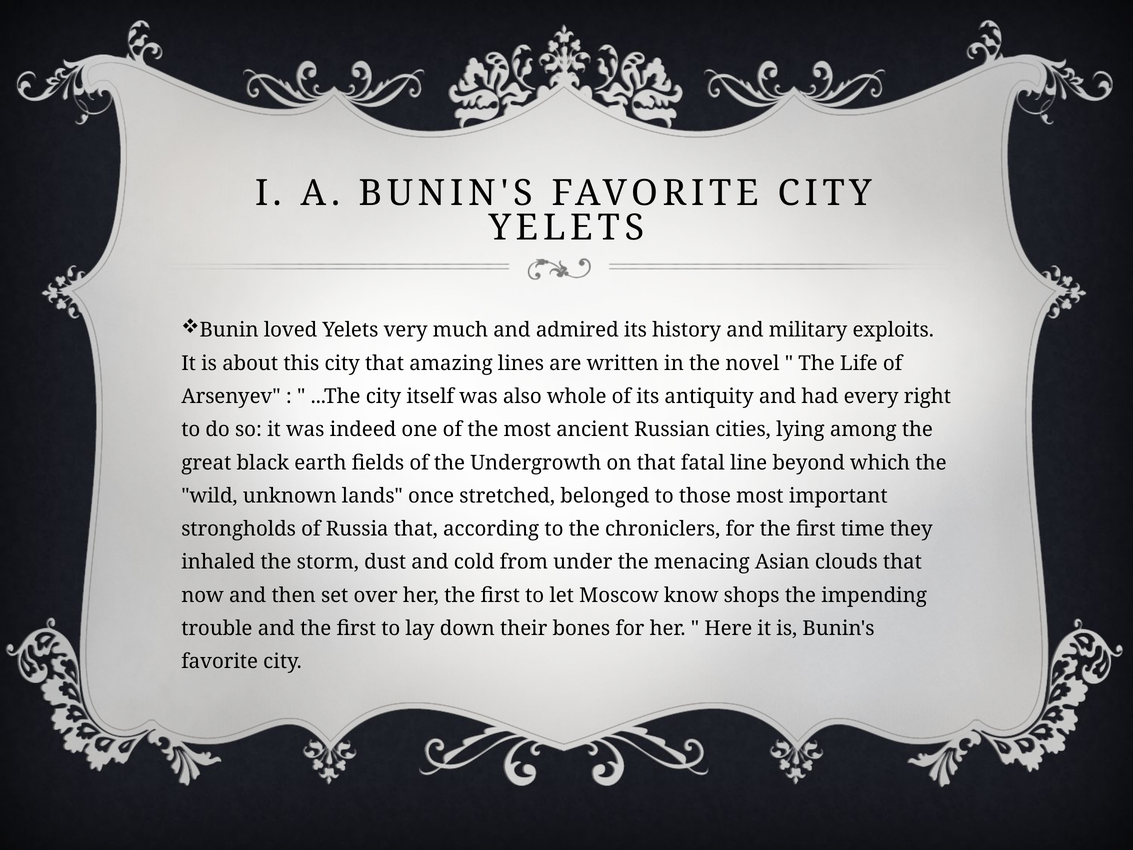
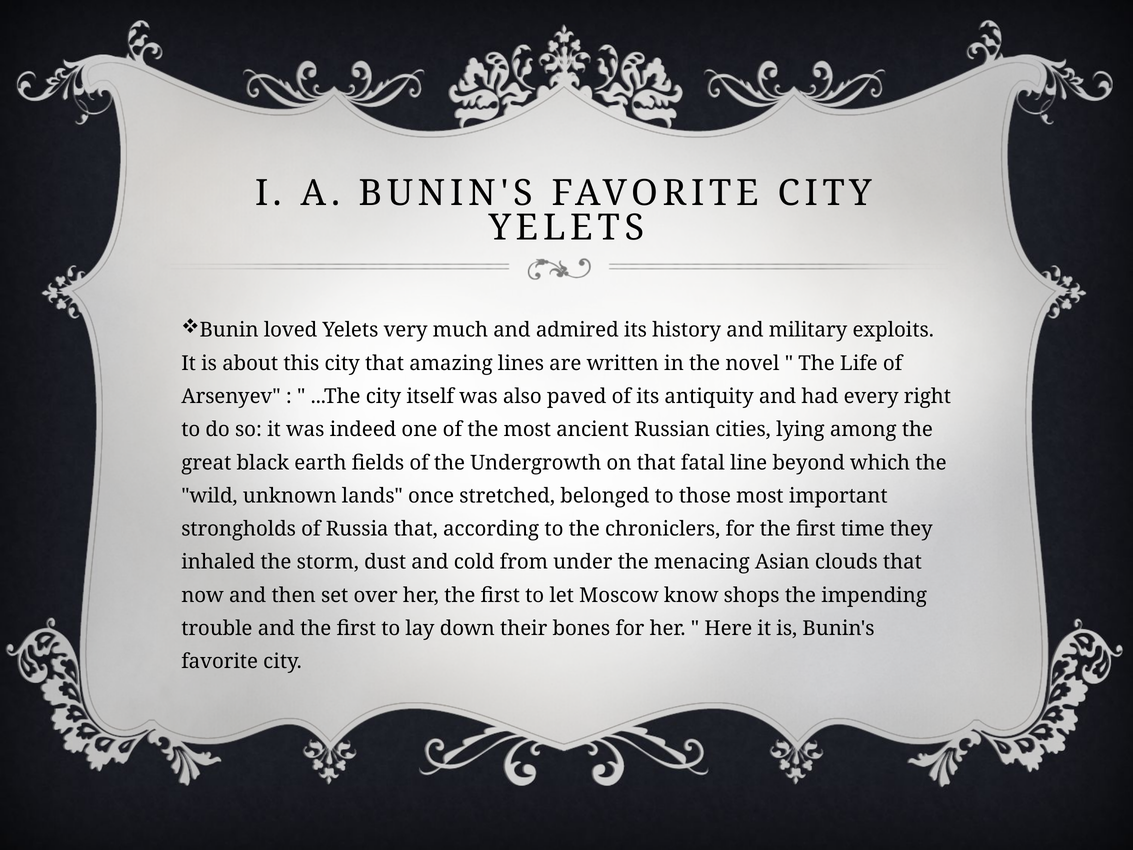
whole: whole -> paved (577, 396)
